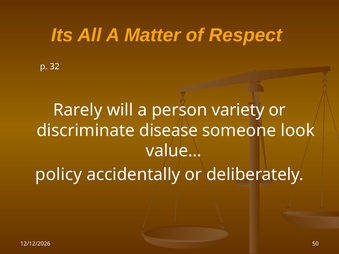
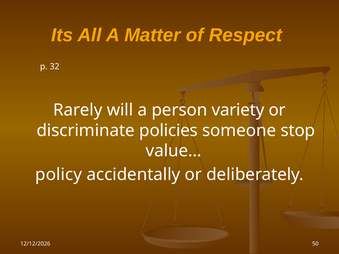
disease: disease -> policies (169, 131)
look: look -> stop (298, 131)
